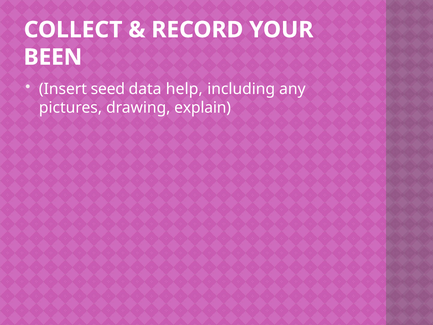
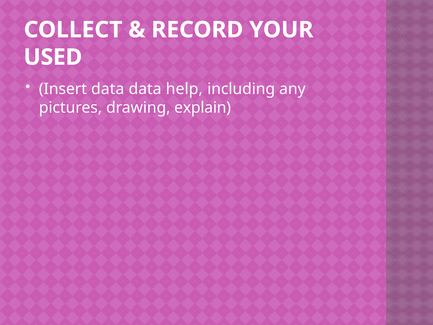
BEEN: BEEN -> USED (53, 57)
Insert seed: seed -> data (108, 89)
